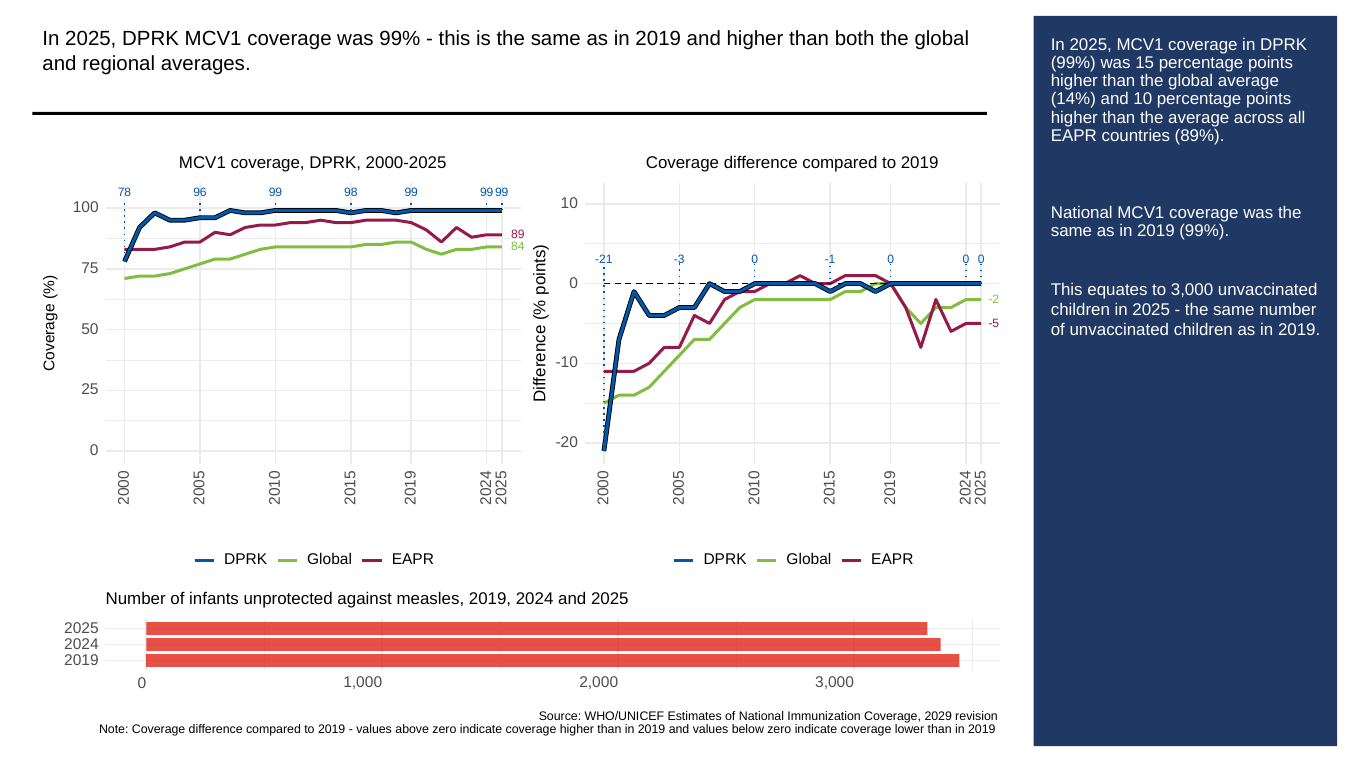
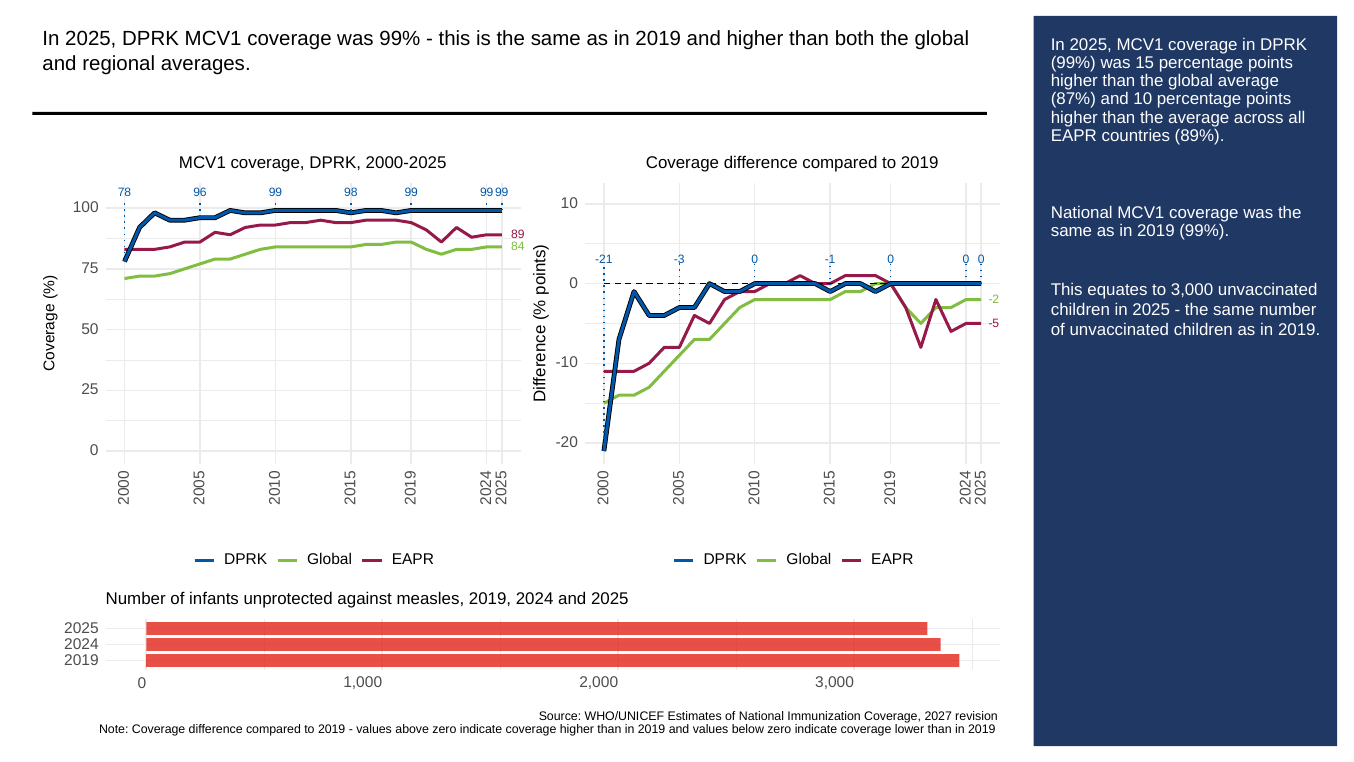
14%: 14% -> 87% (1073, 99)
2029: 2029 -> 2027 (938, 716)
